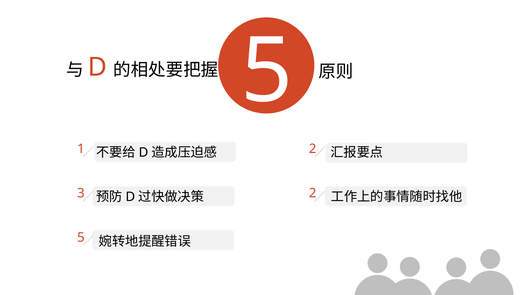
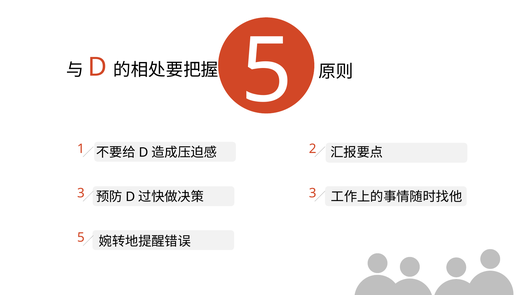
2: 2 -> 3 (313, 193)
